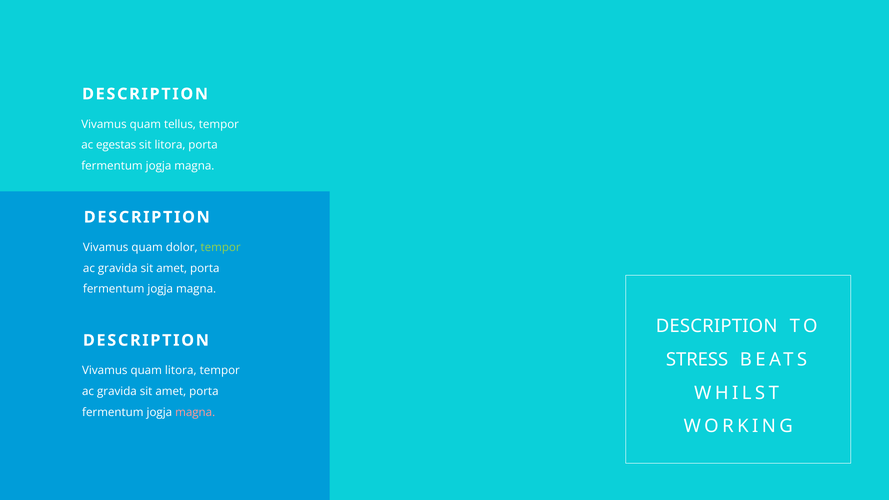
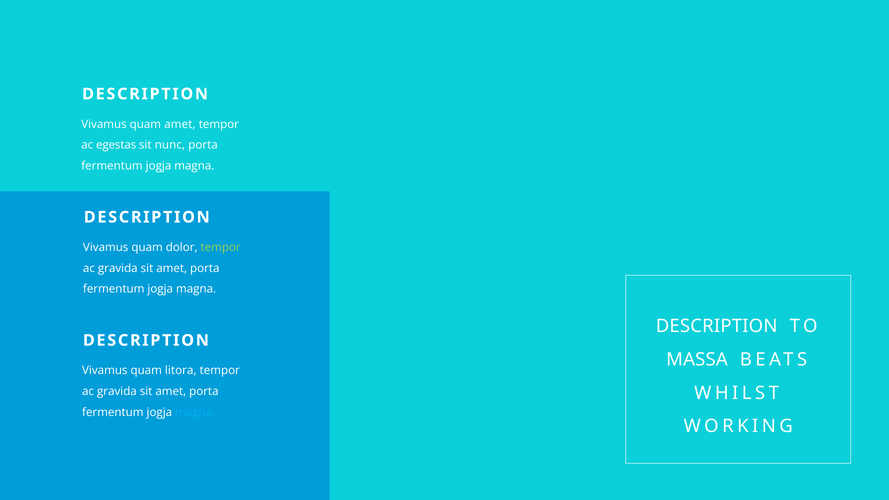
quam tellus: tellus -> amet (180, 124)
sit litora: litora -> nunc (170, 145)
STRESS: STRESS -> MASSA (697, 360)
magna colour: pink -> light blue (195, 412)
